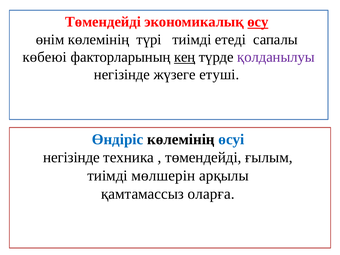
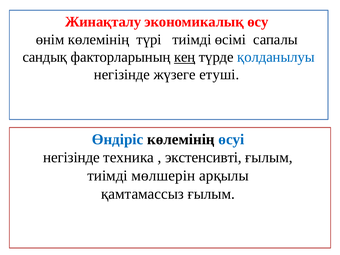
Төмендейді: Төмендейді -> Жинақталу (103, 22)
өсу underline: present -> none (258, 22)
етеді: етеді -> өсімі (230, 39)
көбеюі: көбеюі -> сандық (45, 57)
қолданылуы colour: purple -> blue (276, 57)
төмендейді: төмендейді -> экстенсивті (203, 157)
қамтамассыз оларға: оларға -> ғылым (211, 194)
